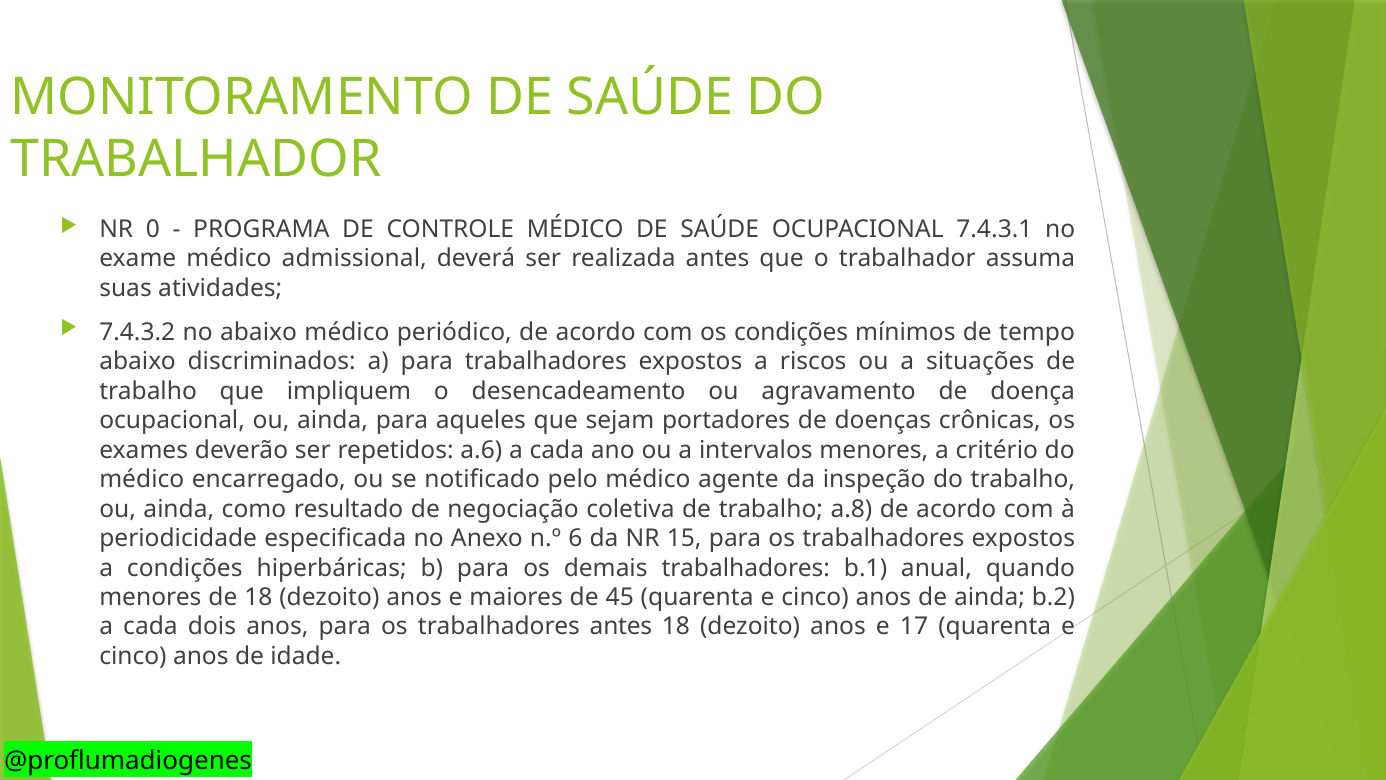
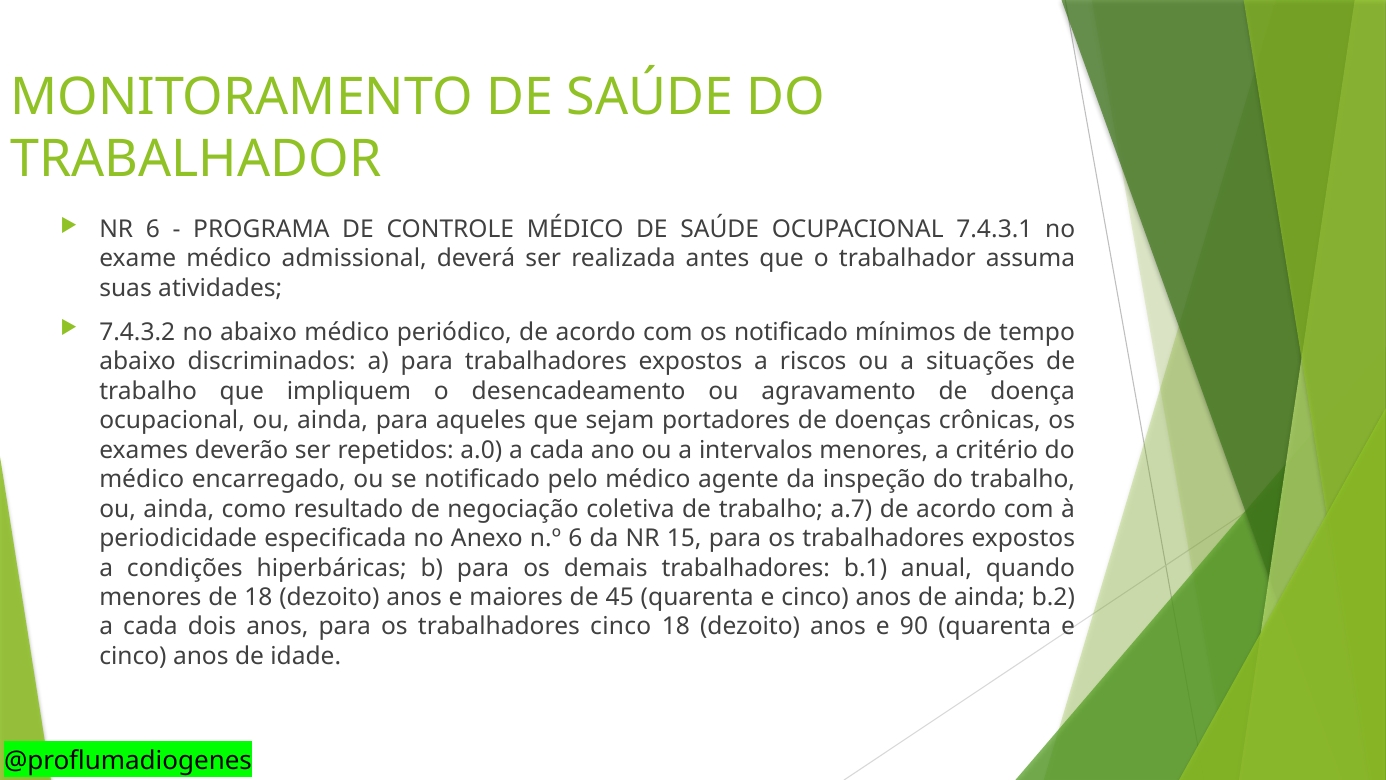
NR 0: 0 -> 6 (153, 229)
os condições: condições -> notificado (791, 332)
a.6: a.6 -> a.0 (481, 450)
a.8: a.8 -> a.7 (851, 509)
trabalhadores antes: antes -> cinco (621, 627)
17: 17 -> 90 (914, 627)
